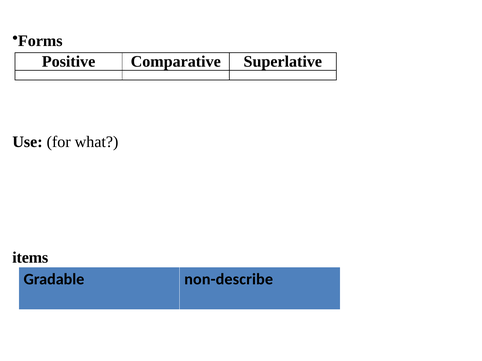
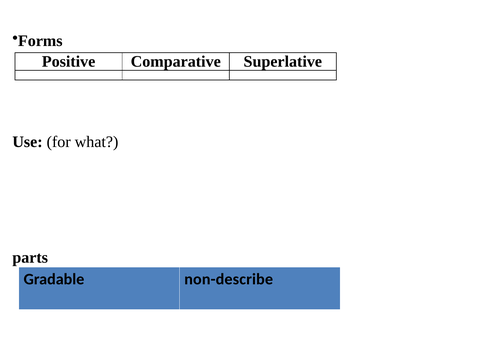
items: items -> parts (30, 258)
